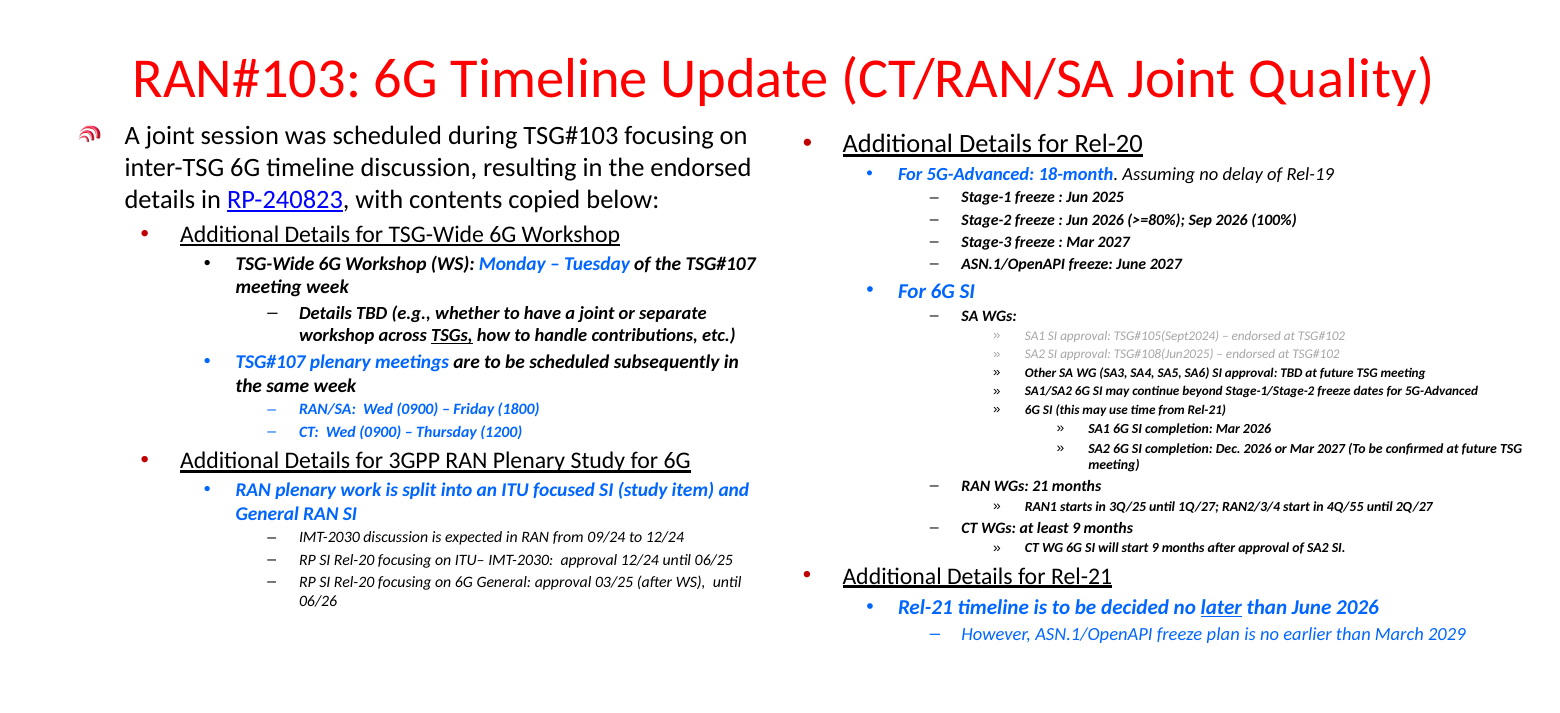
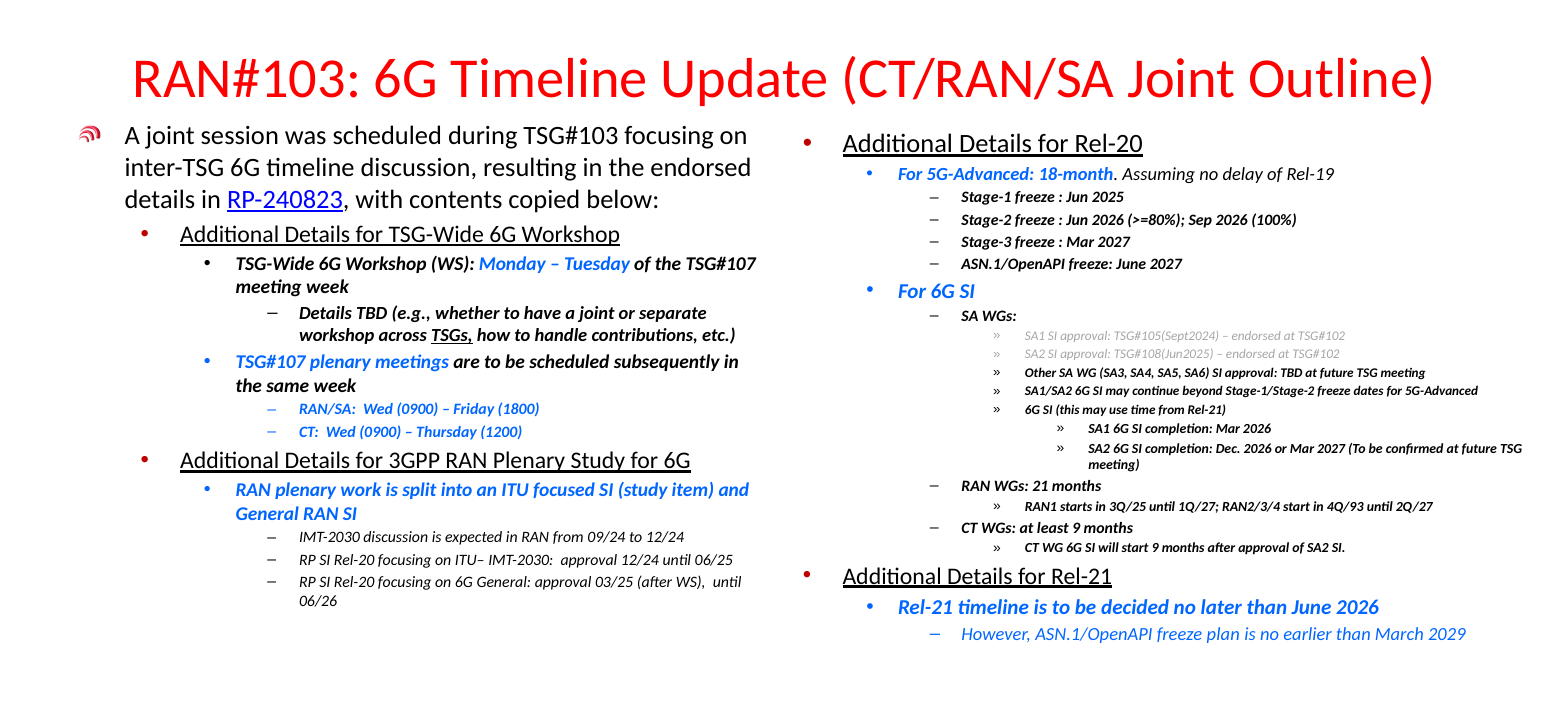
Quality: Quality -> Outline (1342, 79)
4Q/55: 4Q/55 -> 4Q/93 (1345, 507)
later underline: present -> none (1221, 608)
